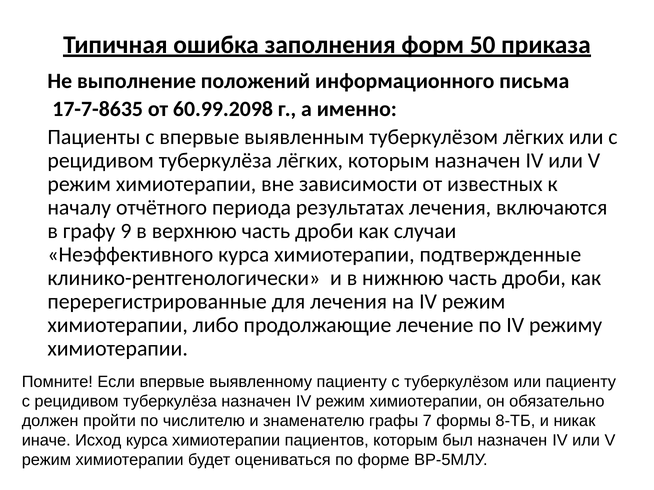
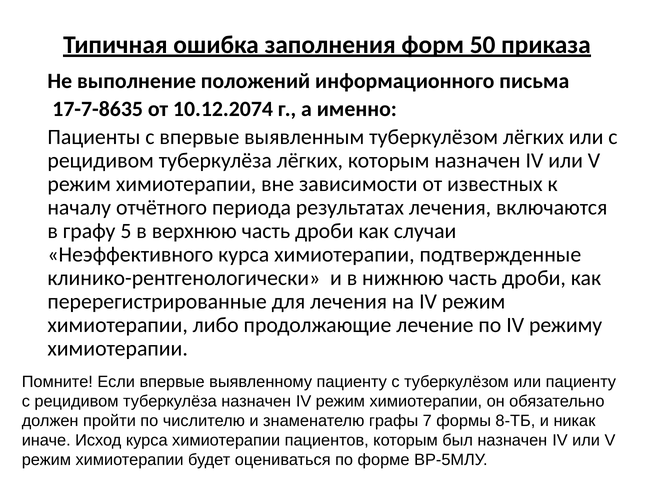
60.99.2098: 60.99.2098 -> 10.12.2074 (223, 109)
9: 9 -> 5 (126, 231)
